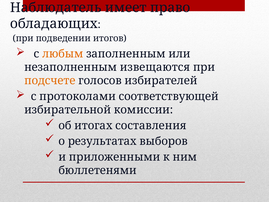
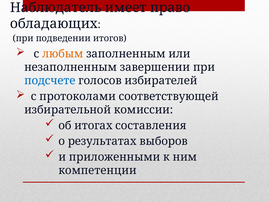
извещаются: извещаются -> завершении (155, 67)
подсчете colour: orange -> blue (50, 81)
бюллетенями: бюллетенями -> компетенции (98, 170)
